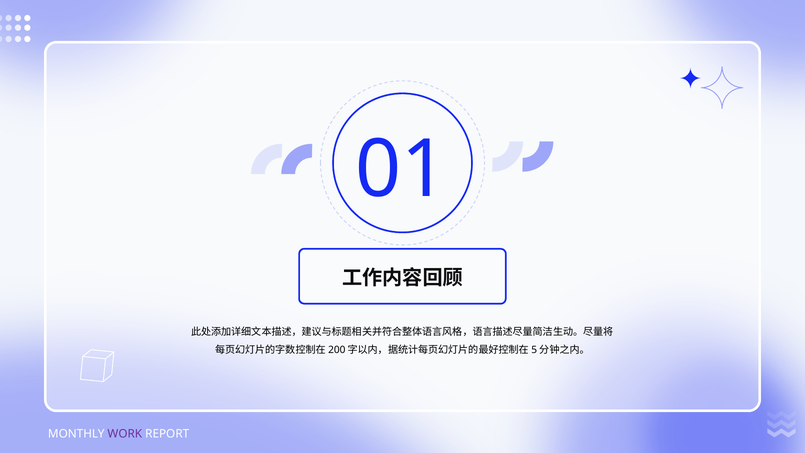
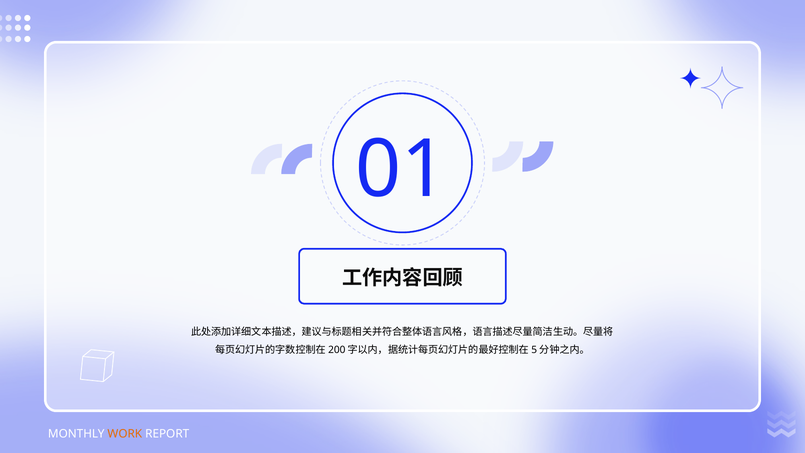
WORK colour: purple -> orange (125, 434)
